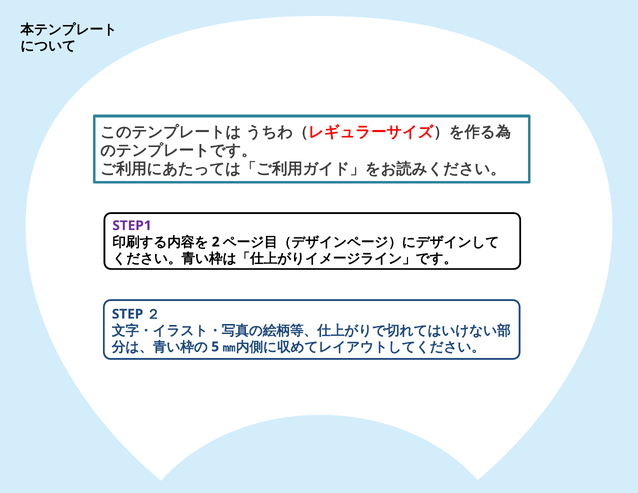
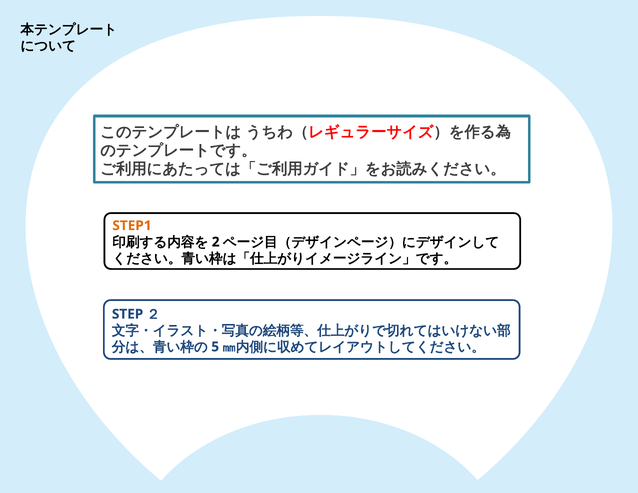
STEP1 colour: purple -> orange (132, 226)
